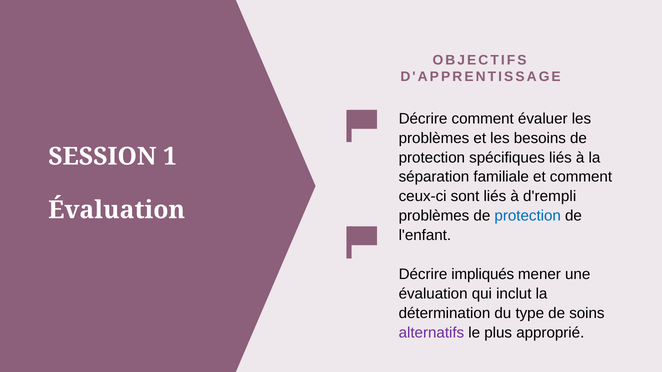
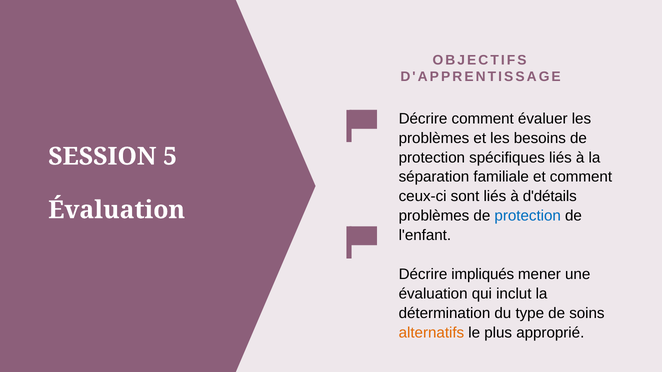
1: 1 -> 5 (170, 157)
d'rempli: d'rempli -> d'détails (550, 197)
alternatifs colour: purple -> orange (431, 333)
